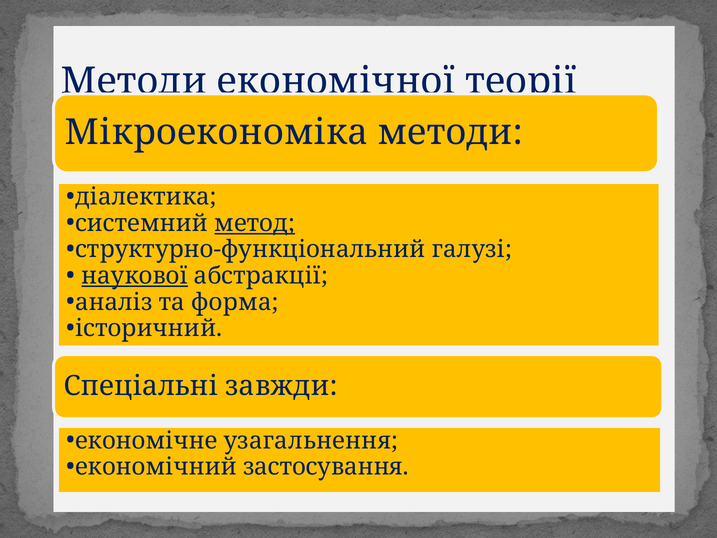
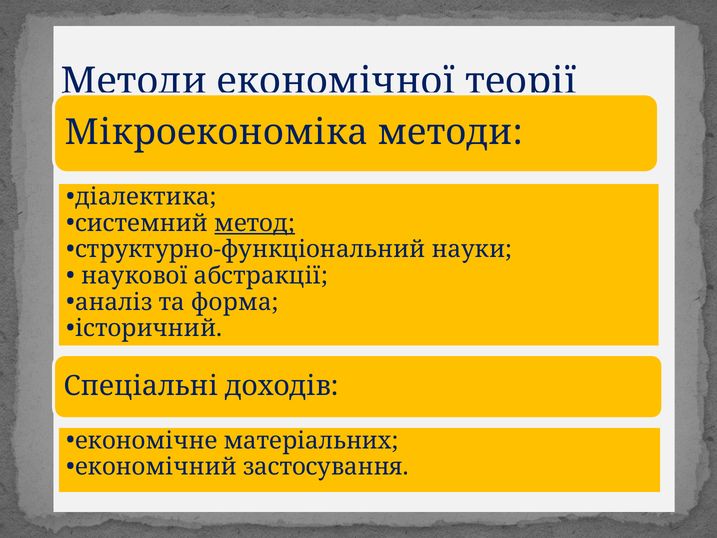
галузі: галузі -> науки (472, 249)
наукової underline: present -> none (135, 276)
завжди: завжди -> доходів (282, 386)
узагальнення: узагальнення -> матеріальних (311, 441)
